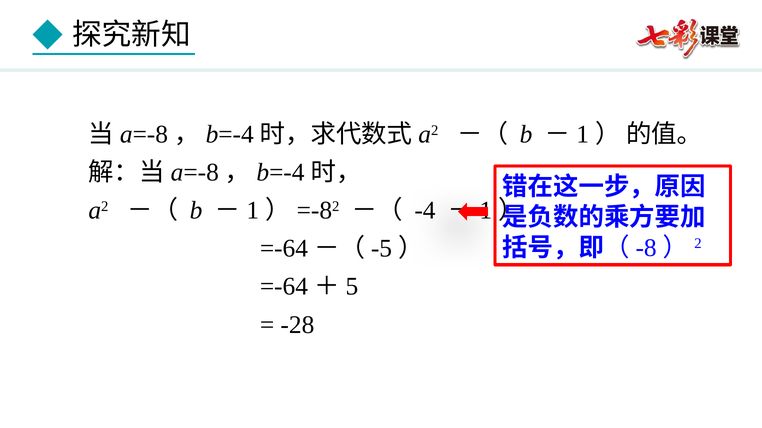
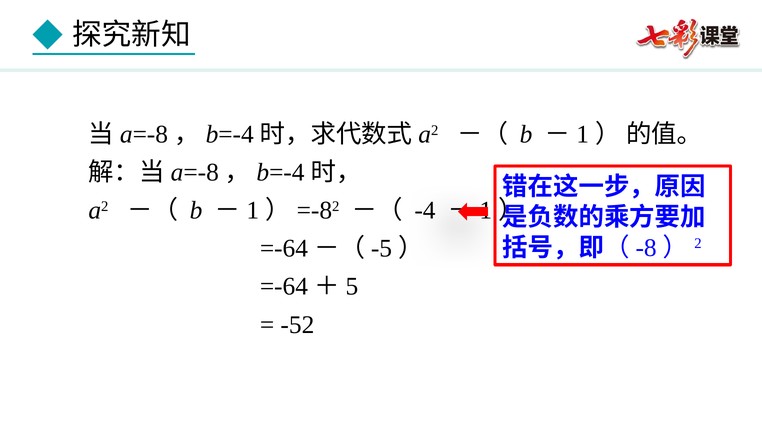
-28: -28 -> -52 (297, 325)
